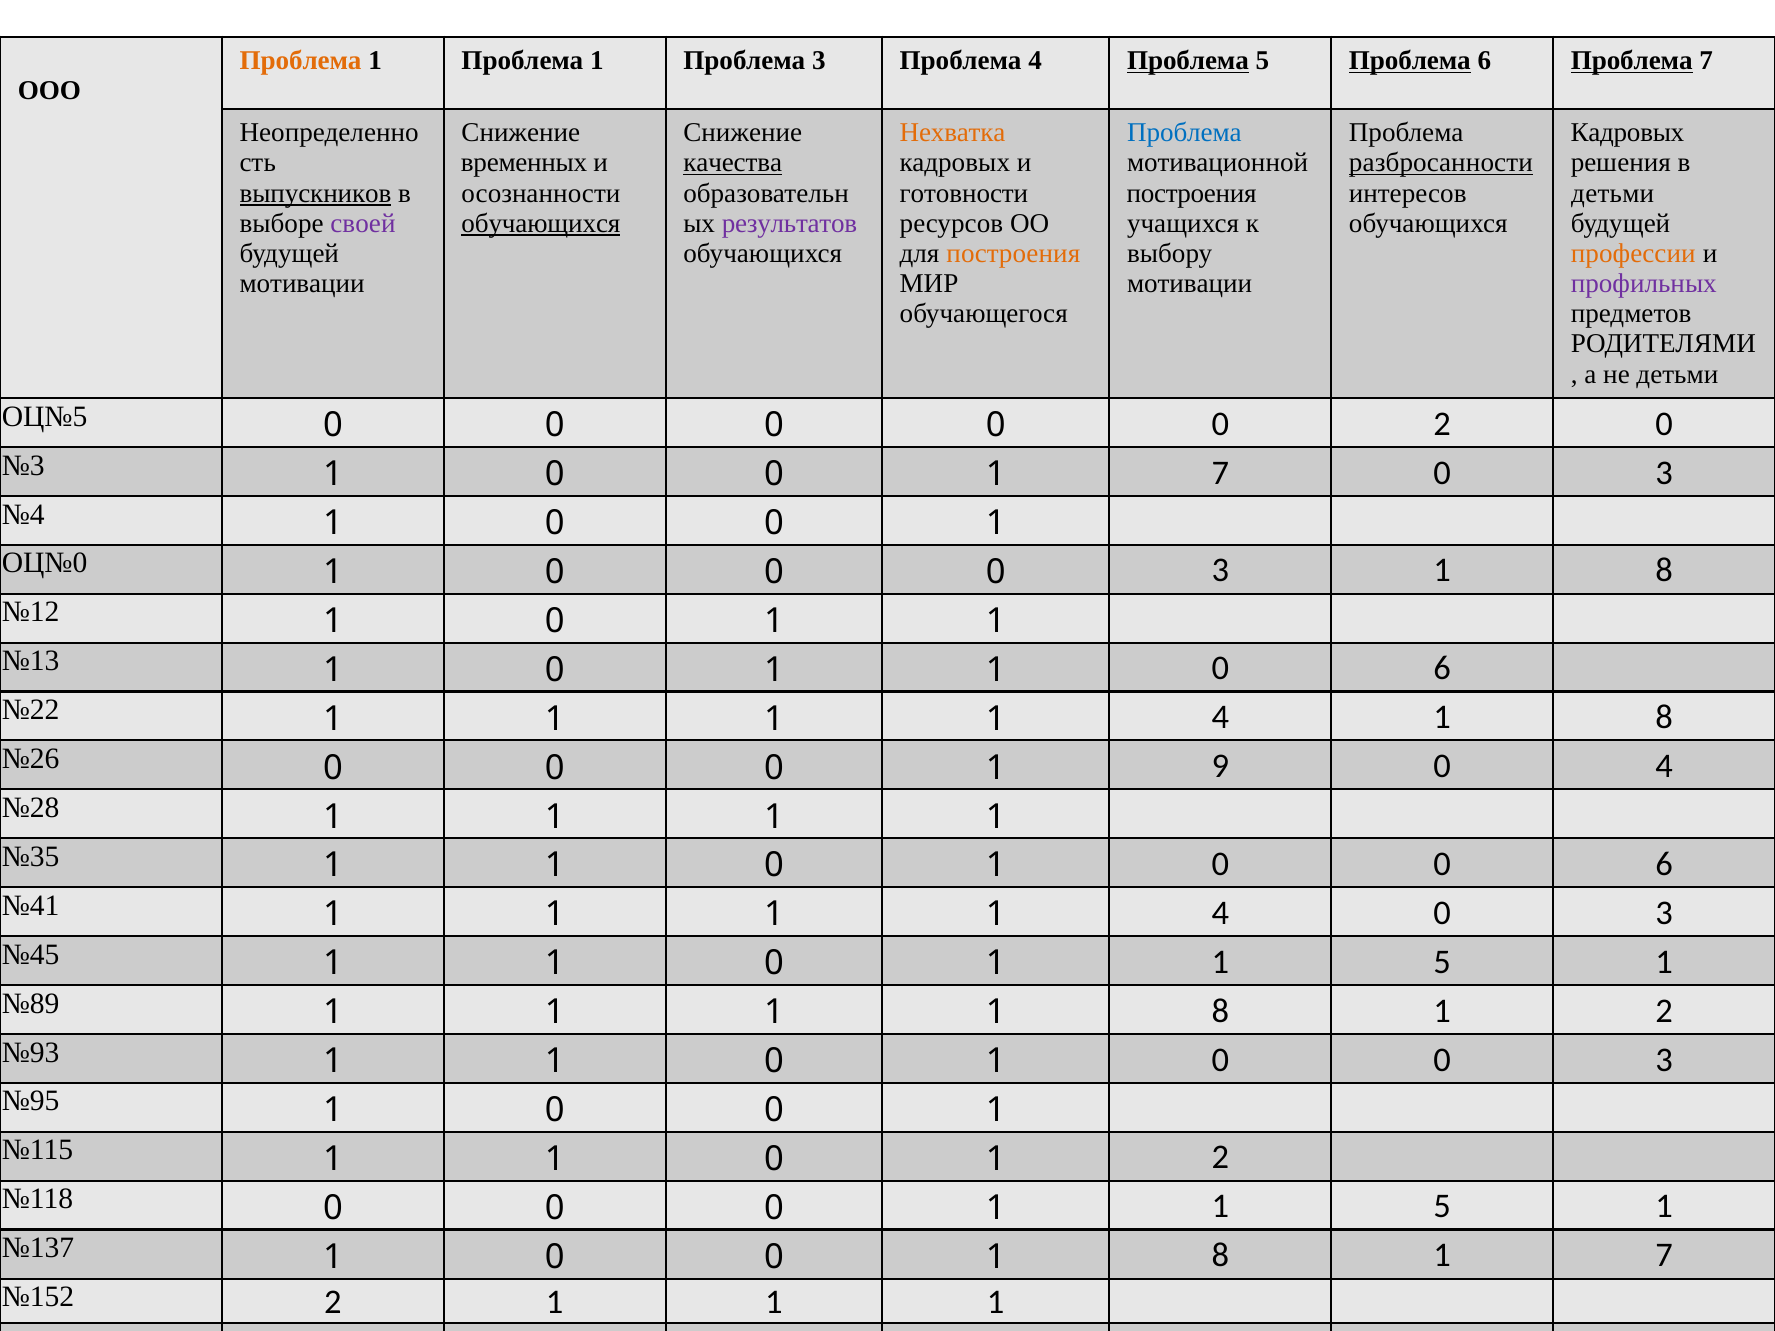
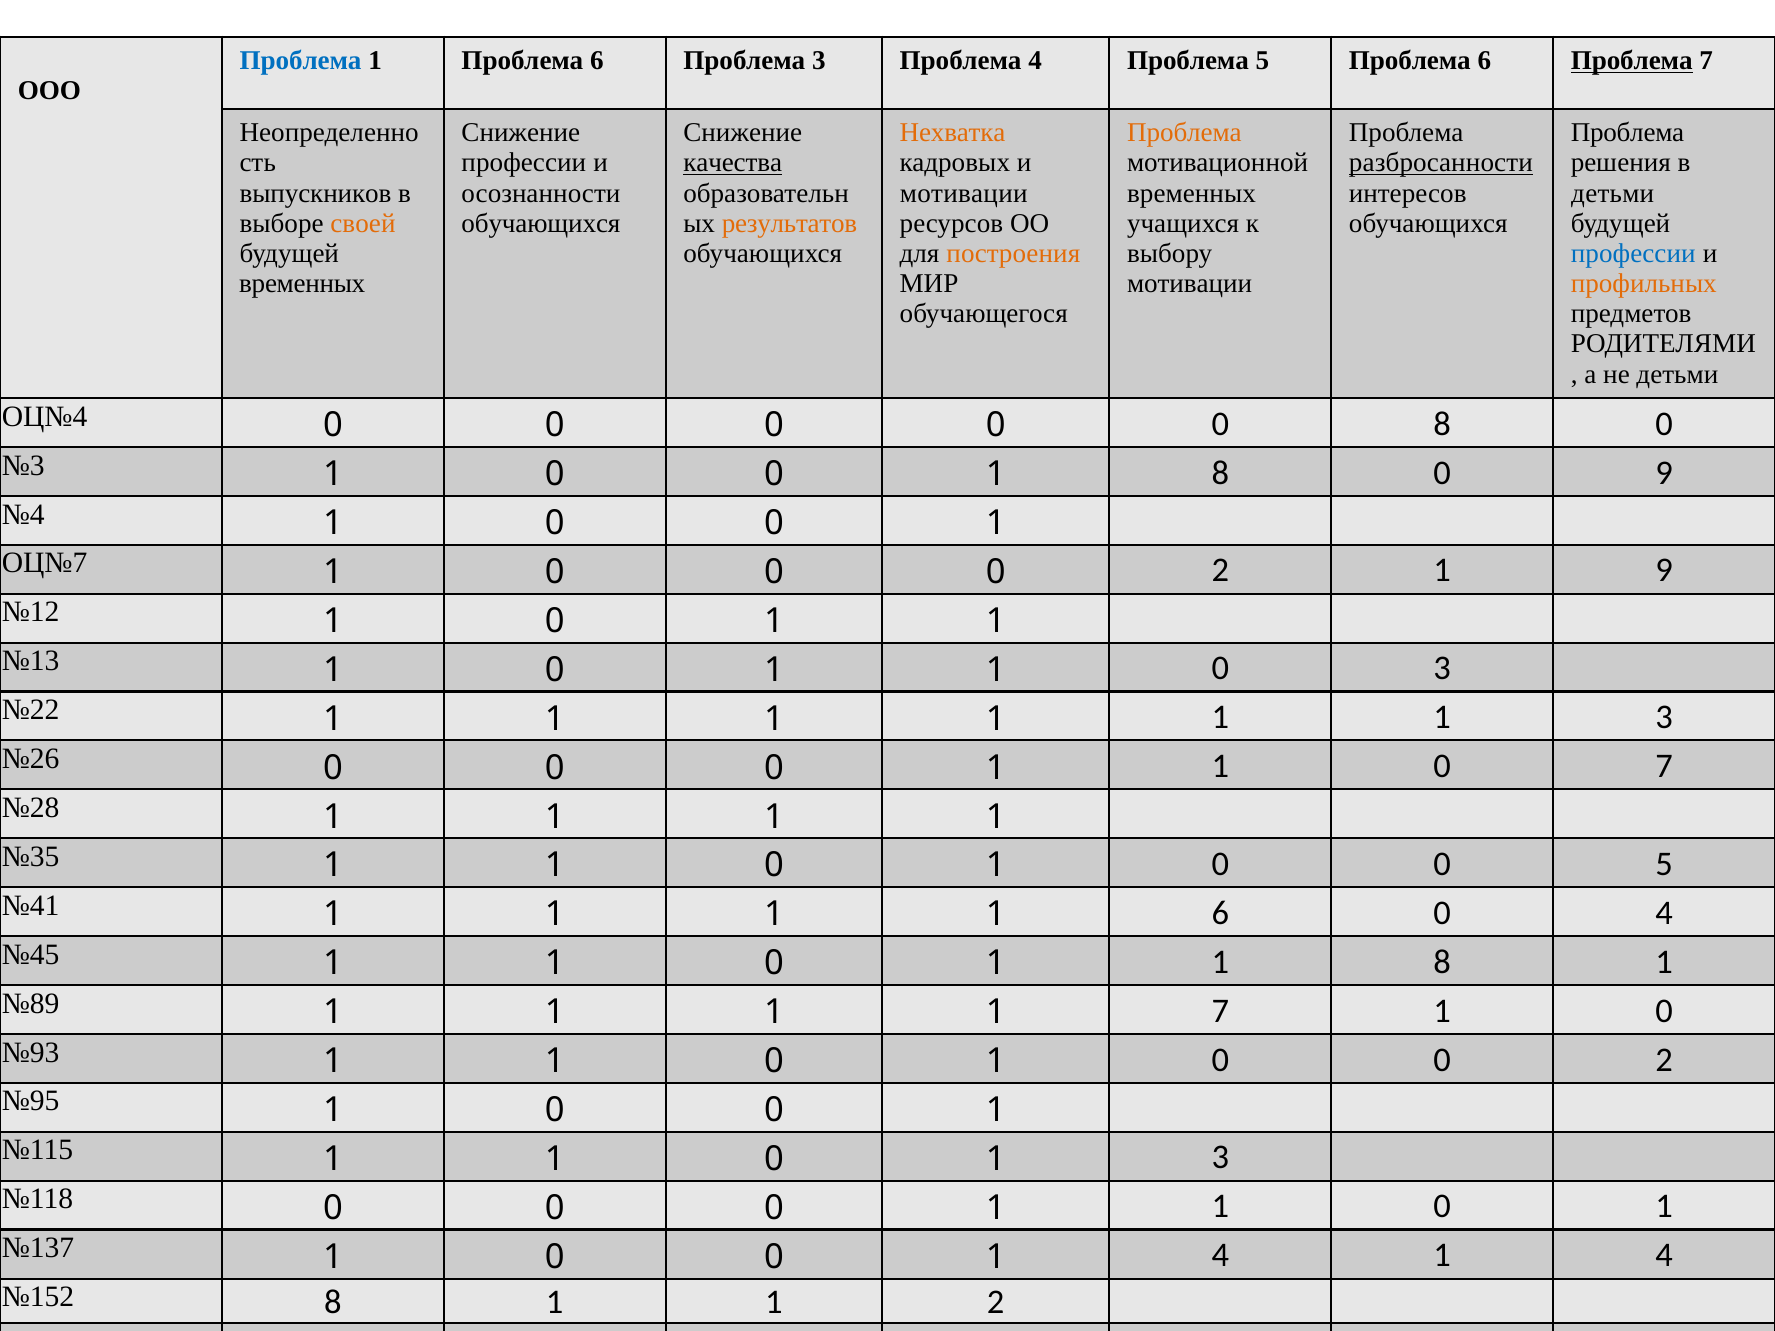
Проблема colour: orange -> blue (301, 61)
1 Проблема 1: 1 -> 6 (597, 61)
Проблема underline: present -> none (1188, 61)
Проблема underline: present -> none (1410, 61)
Проблема colour: blue -> orange (1184, 133)
Кадровых: Кадровых -> Проблема (1627, 133)
временных: временных -> профессии (524, 163)
выпускников underline: present -> none (316, 193)
готовности: готовности -> мотивации (964, 193)
построения: построения -> временных (1191, 193)
своей colour: purple -> orange (363, 223)
обучающихся underline: present -> none (541, 223)
результатов colour: purple -> orange (789, 223)
профессии colour: orange -> blue (1633, 254)
мотивации: мотивации -> временных (302, 284)
профильных colour: purple -> orange (1644, 284)
ОЦ№5: ОЦ№5 -> ОЦ№4 (45, 417)
0 2: 2 -> 8 (1442, 424)
0 1 7: 7 -> 8 (1220, 473)
3: 3 -> 9 (1664, 473)
ОЦ№0: ОЦ№0 -> ОЦ№7 (45, 563)
0 0 0 3: 3 -> 2 (1220, 571)
8: 8 -> 9 (1664, 571)
1 0 6: 6 -> 3 (1442, 668)
4: 4 -> 1 (1220, 717)
8: 8 -> 3 (1664, 717)
9: 9 -> 1 (1220, 766)
0 4: 4 -> 7 (1664, 766)
0 0 6: 6 -> 5 (1664, 864)
4: 4 -> 6 (1220, 913)
3: 3 -> 4 (1664, 913)
5: 5 -> 8 (1442, 962)
1 1 8: 8 -> 7 (1220, 1011)
2: 2 -> 0 (1664, 1011)
1 0 0 3: 3 -> 2 (1664, 1060)
0 1 2: 2 -> 3 (1220, 1158)
5: 5 -> 0 (1442, 1207)
0 1 8: 8 -> 4 (1220, 1256)
7: 7 -> 4 (1664, 1256)
№152 2: 2 -> 8 (333, 1302)
1: 1 -> 2 (996, 1302)
